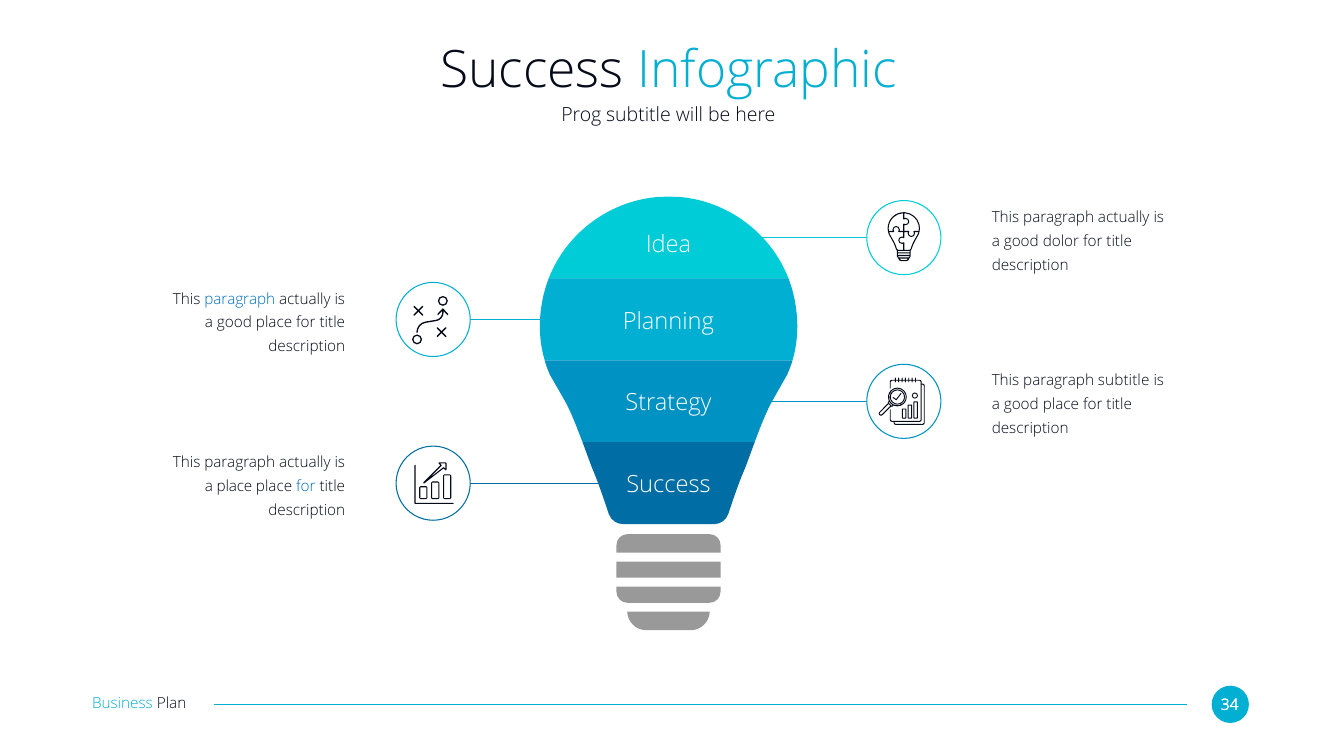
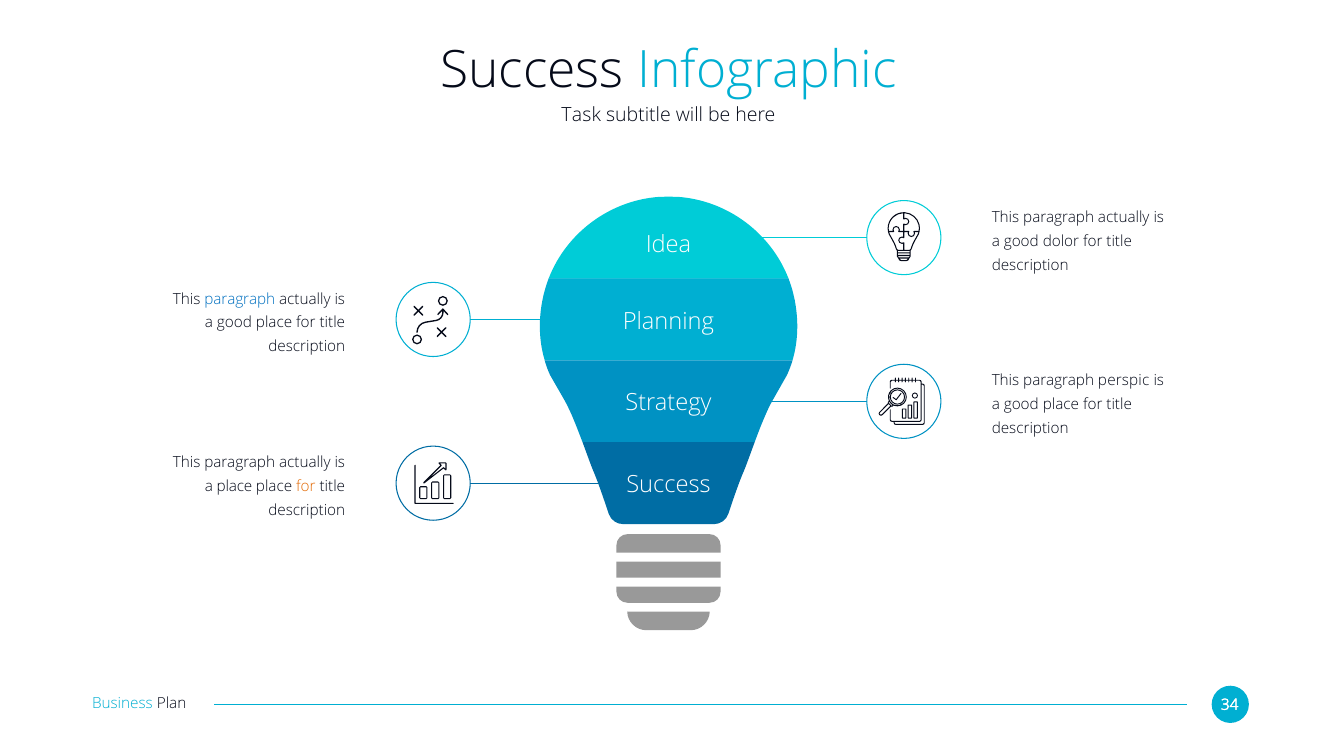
Prog: Prog -> Task (581, 115)
paragraph subtitle: subtitle -> perspic (1124, 381)
for colour: blue -> orange (306, 487)
